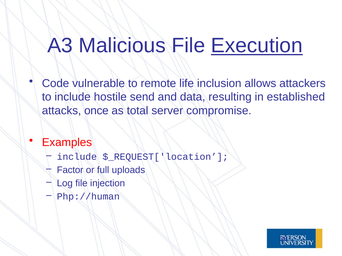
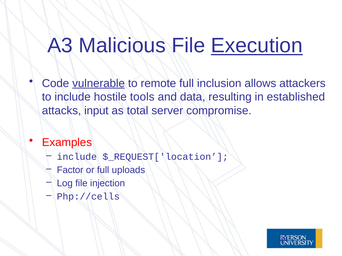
vulnerable underline: none -> present (99, 83)
remote life: life -> full (187, 83)
send: send -> tools (142, 97)
once: once -> input (96, 111)
Php://human: Php://human -> Php://cells (88, 197)
